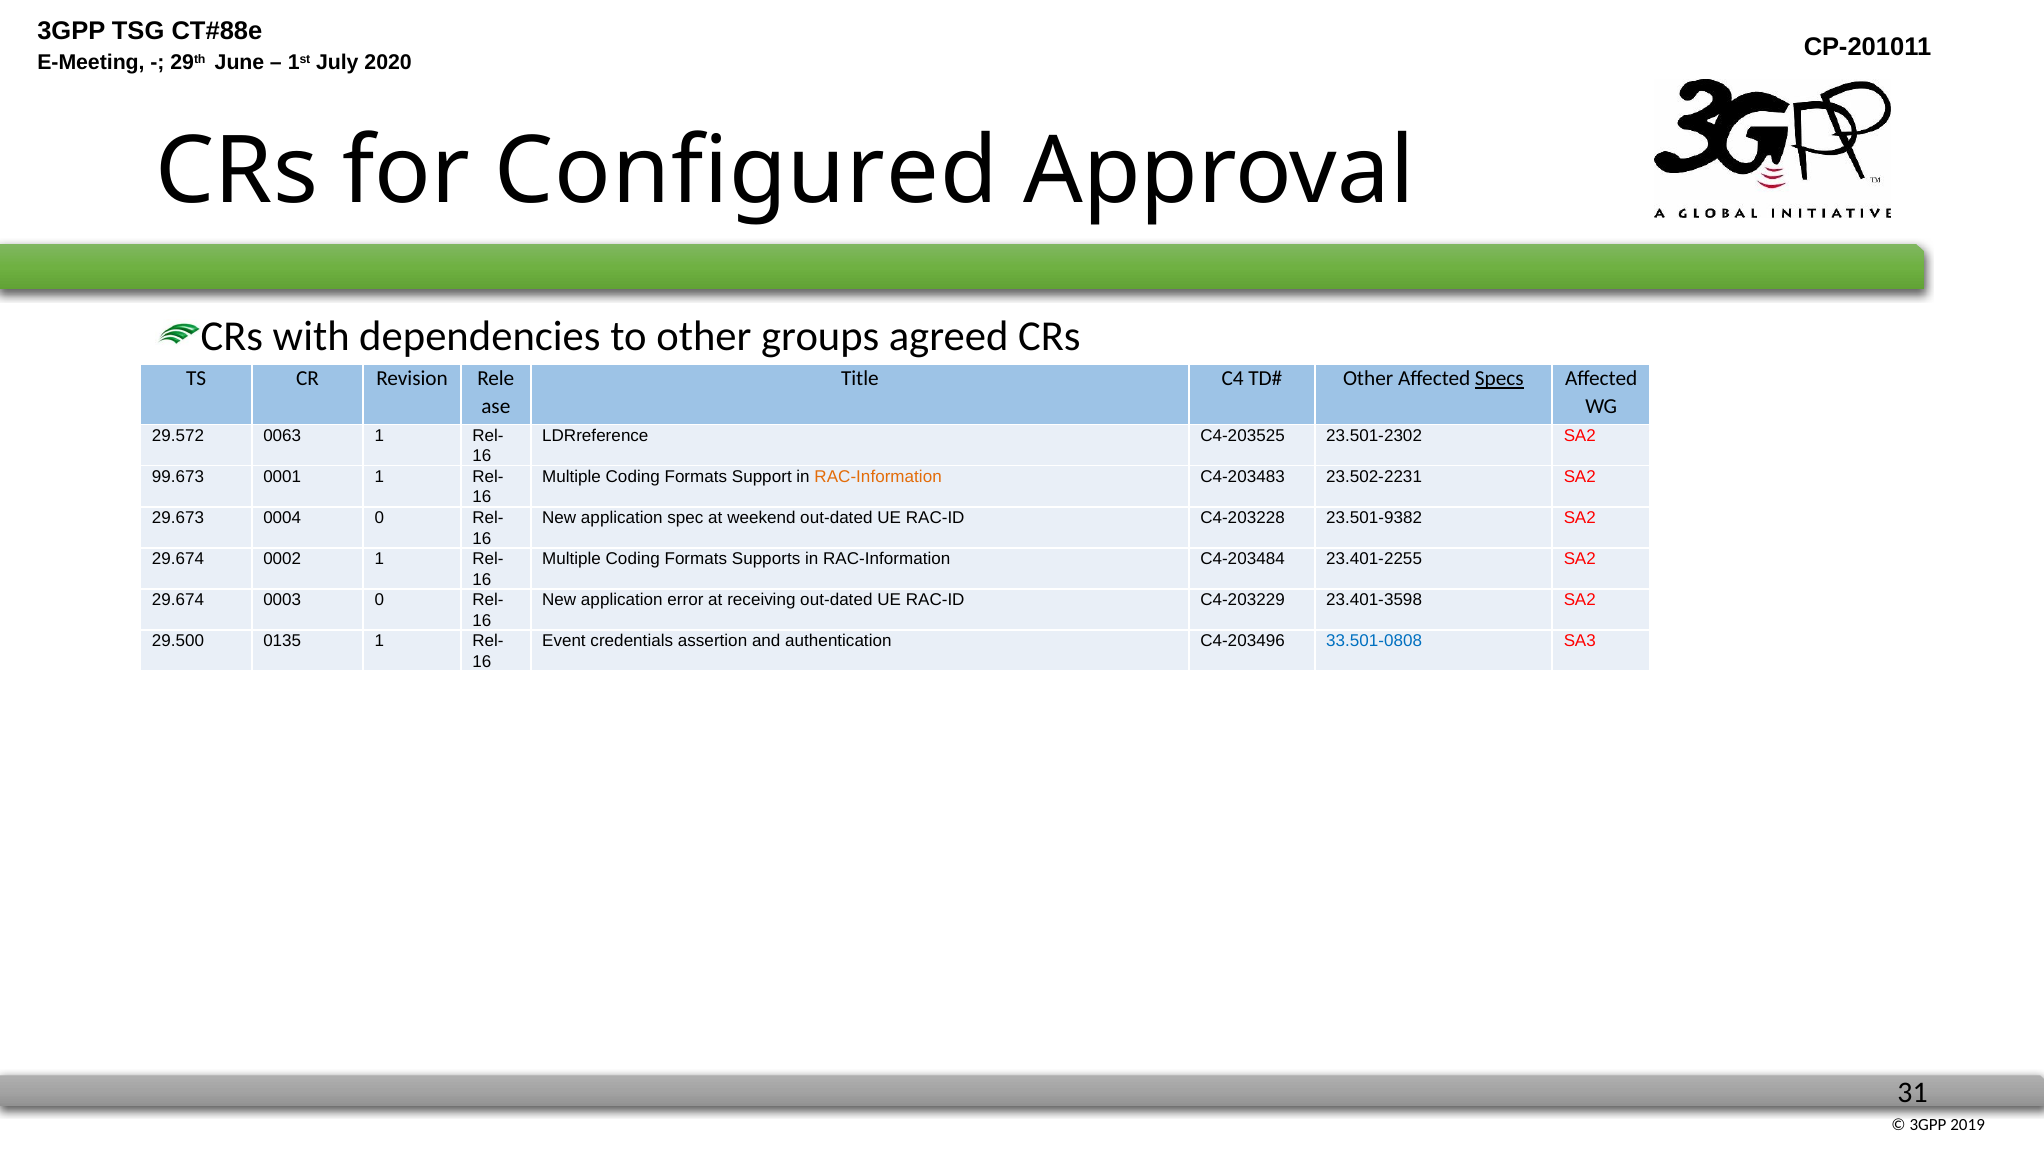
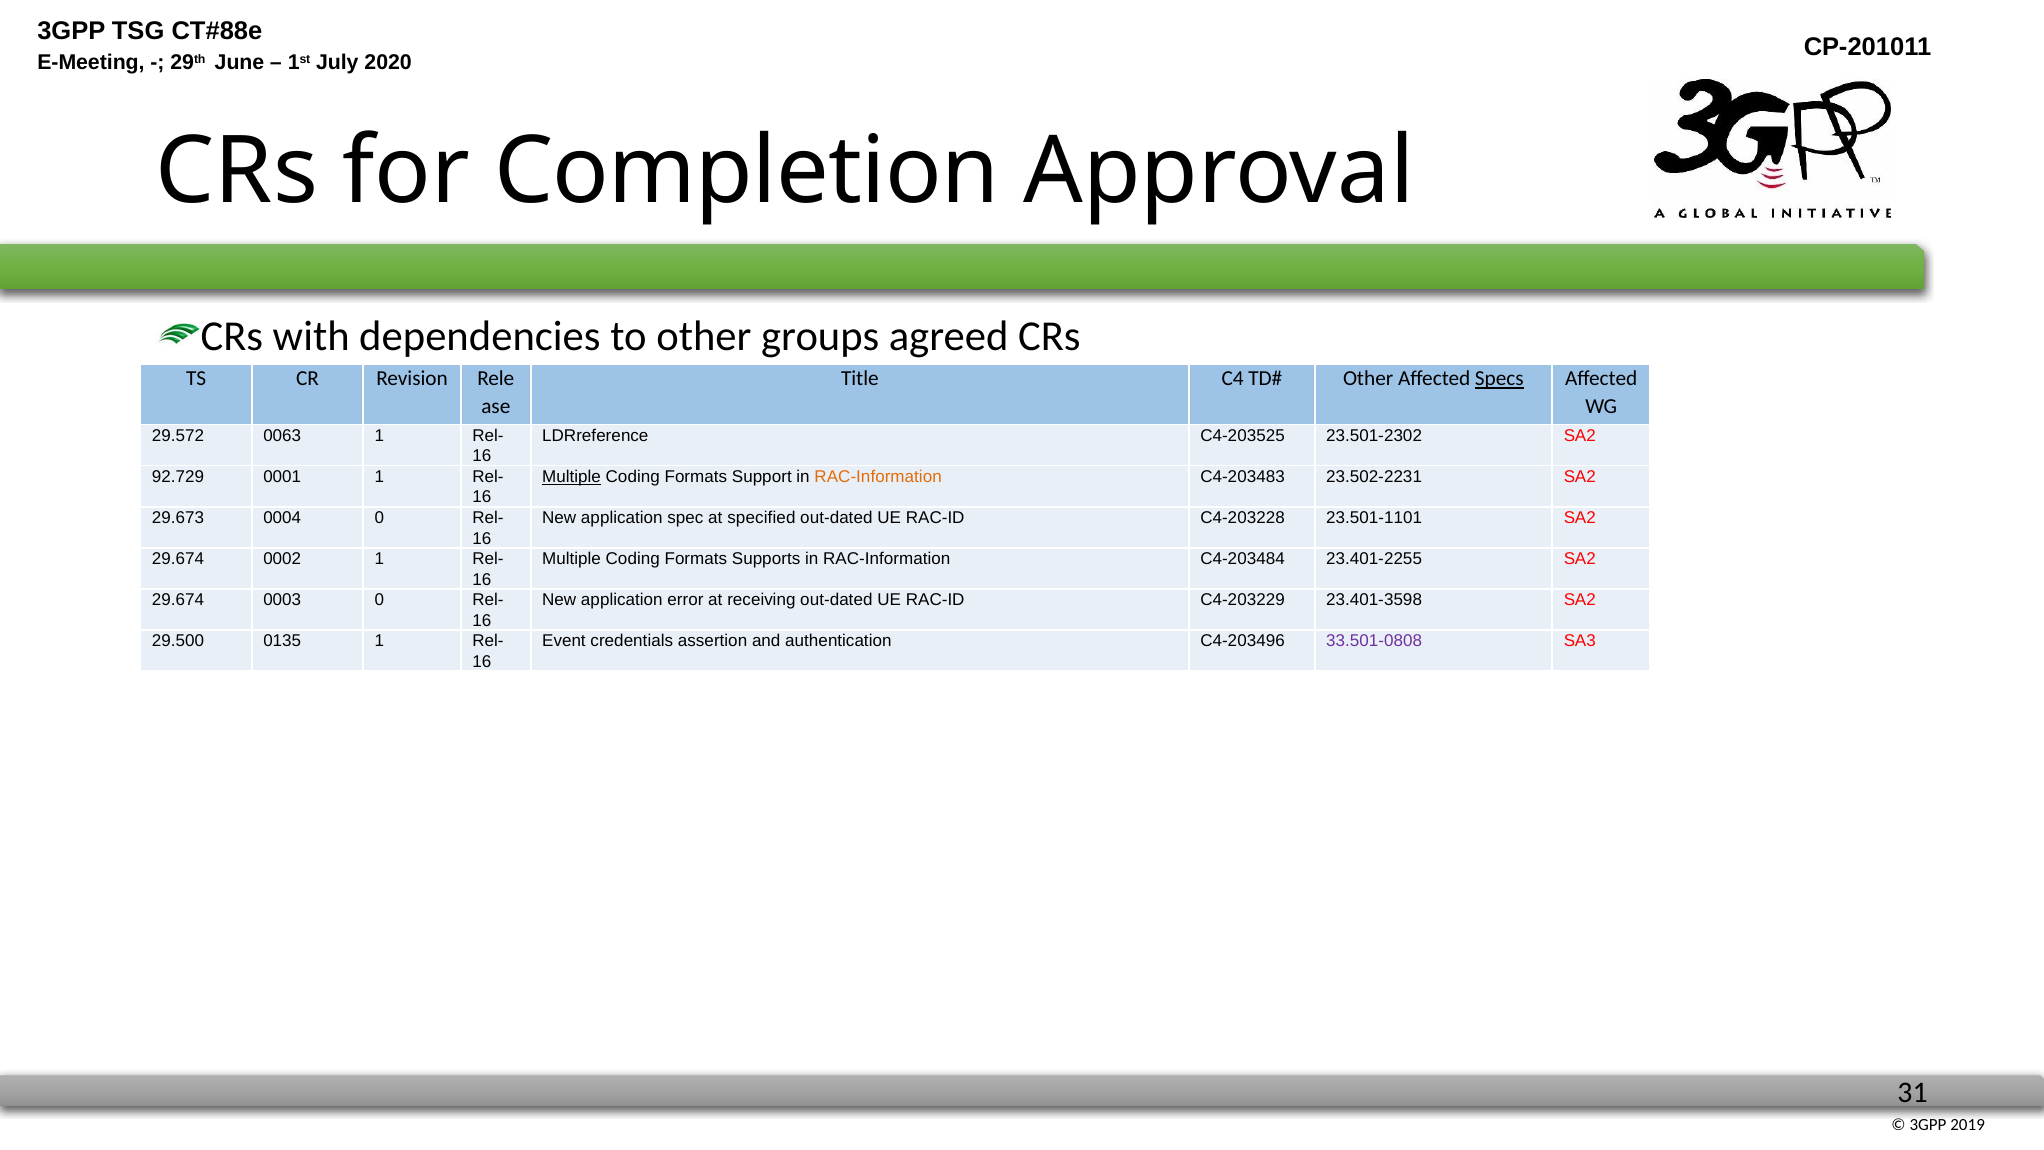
Configured: Configured -> Completion (747, 172)
99.673: 99.673 -> 92.729 (178, 477)
Multiple underline: none -> present (572, 477)
weekend: weekend -> specified (761, 518)
23.501-9382: 23.501-9382 -> 23.501-1101 (1374, 518)
33.501-0808 colour: blue -> purple (1374, 641)
